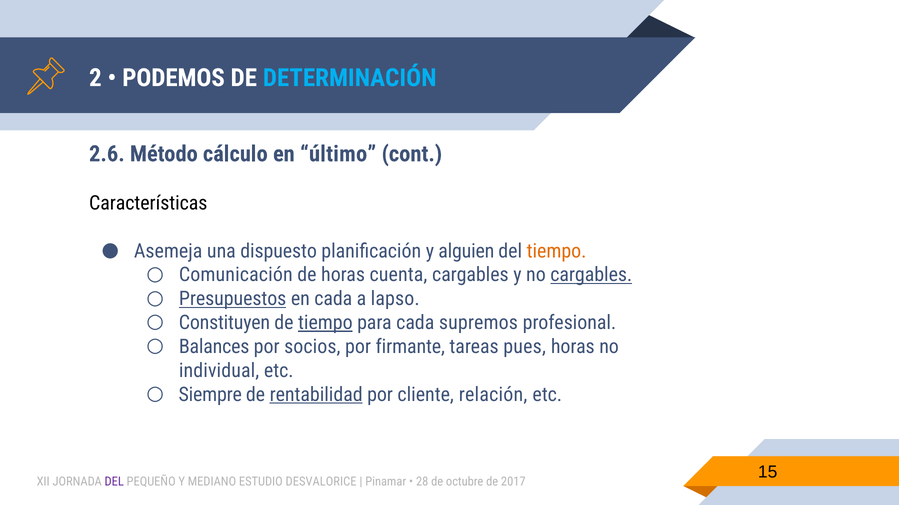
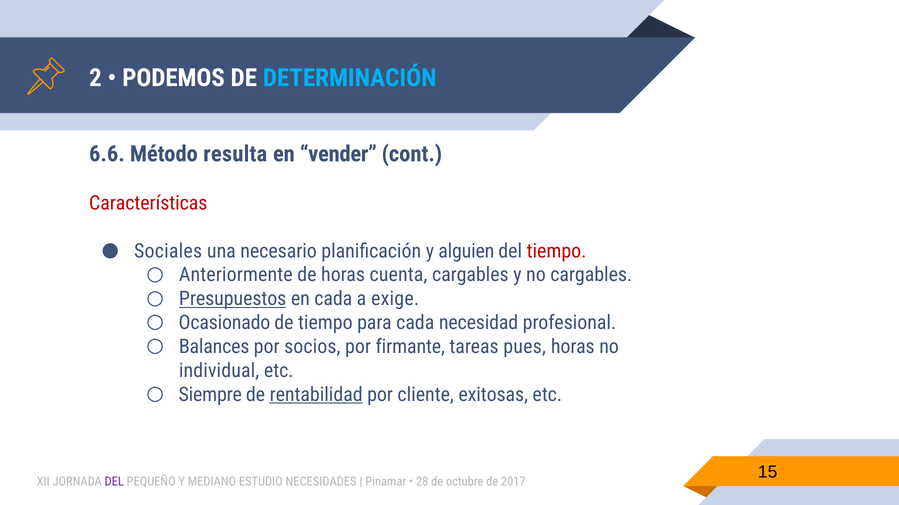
2.6: 2.6 -> 6.6 (107, 154)
cálculo: cálculo -> resulta (235, 154)
último: último -> vender (338, 154)
Características colour: black -> red (148, 203)
Asemeja: Asemeja -> Sociales (168, 251)
dispuesto: dispuesto -> necesario (279, 251)
tiempo colour: orange -> red (557, 251)
Comunicación: Comunicación -> Anteriormente (236, 275)
cargables underline: present -> none (591, 275)
lapso: lapso -> exige (395, 299)
Constituyen: Constituyen -> Ocasionado (224, 323)
tiempo underline: present -> none (325, 323)
supremos: supremos -> necesidad (479, 323)
relación: relación -> exitosas (493, 395)
DESVALORICE: DESVALORICE -> NECESIDADES (321, 483)
